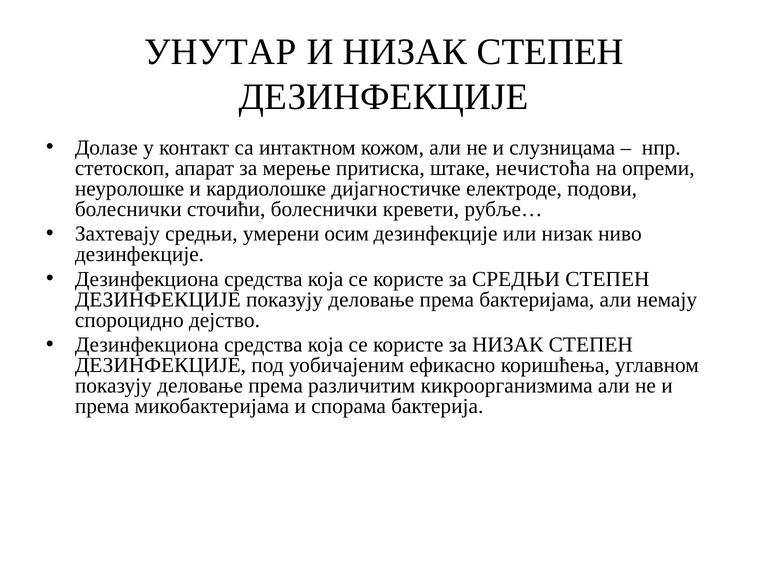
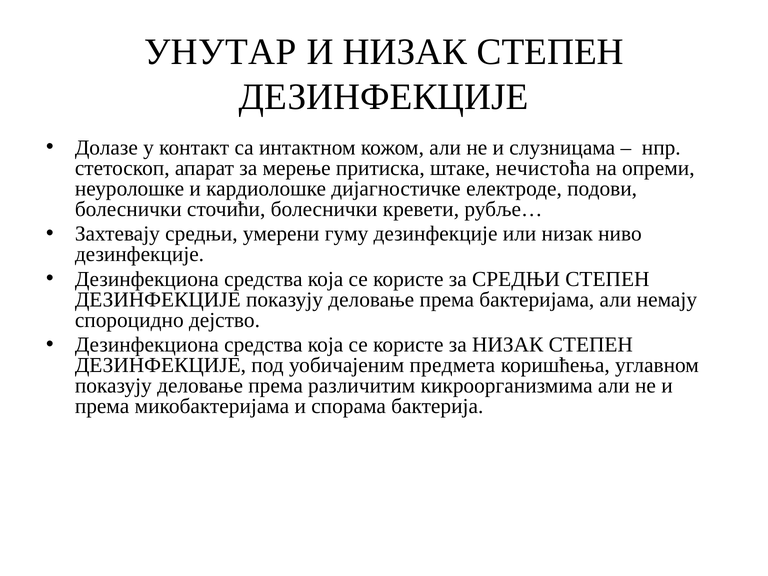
осим: осим -> гуму (347, 234)
ефикасно: ефикасно -> предмета (452, 365)
